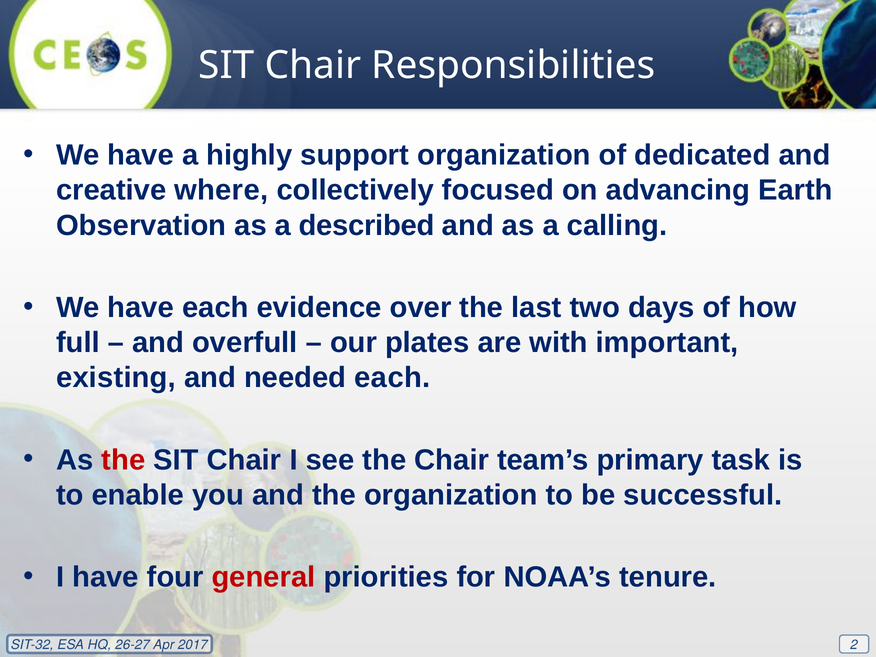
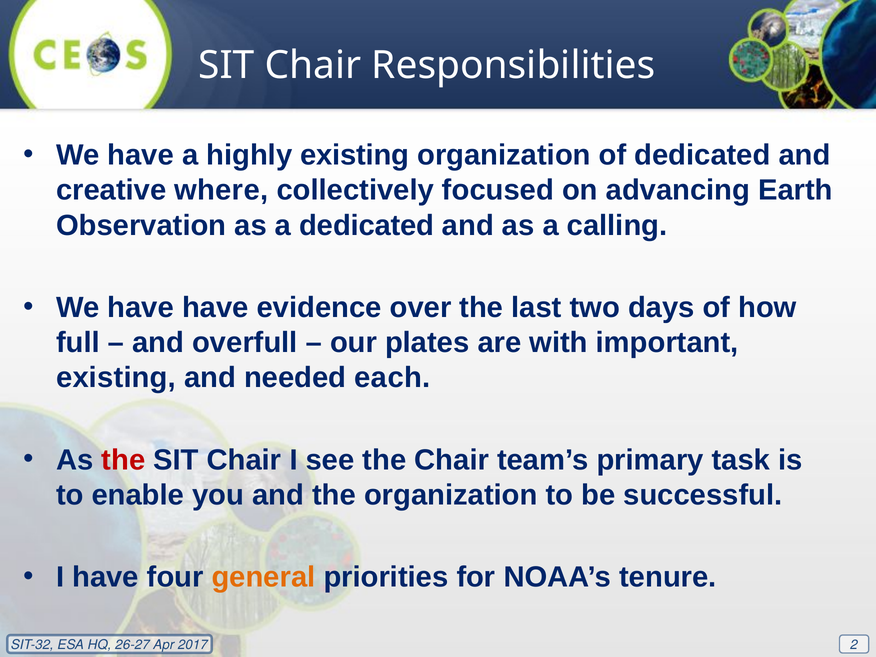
highly support: support -> existing (355, 155)
a described: described -> dedicated (367, 225)
have each: each -> have (215, 308)
general colour: red -> orange (264, 577)
